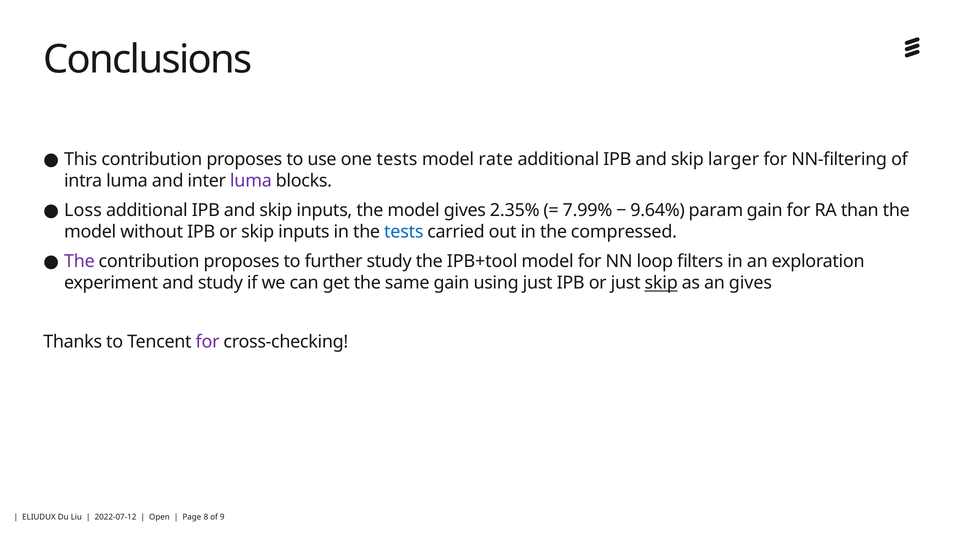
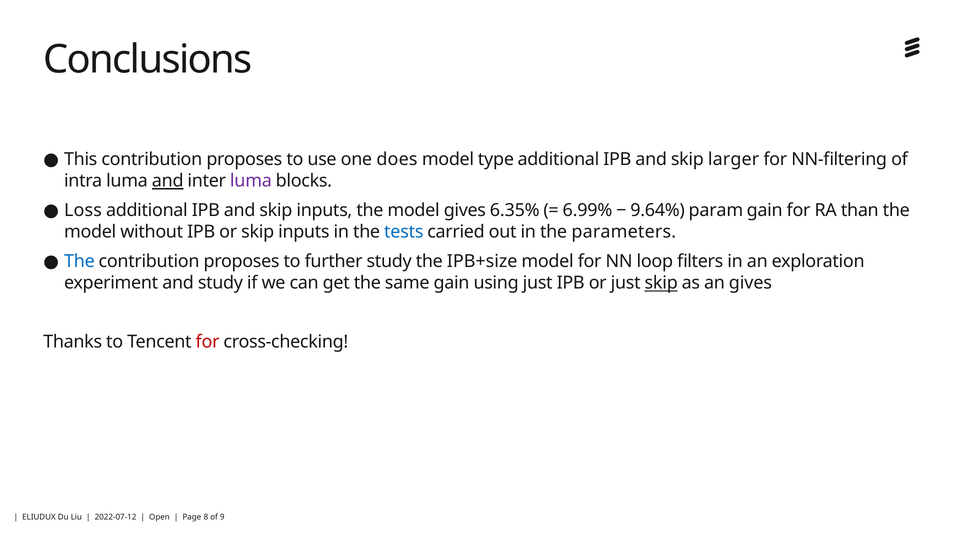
one tests: tests -> does (397, 160)
rate: rate -> type (496, 160)
and underline: none -> present (168, 181)
2.35%: 2.35% -> 6.35% (515, 211)
7.99%: 7.99% -> 6.99% (587, 211)
compressed: compressed -> parameters (624, 232)
The colour: purple -> blue (79, 262)
IPB+tool: IPB+tool -> IPB+size (482, 262)
for colour: purple -> red (208, 342)
